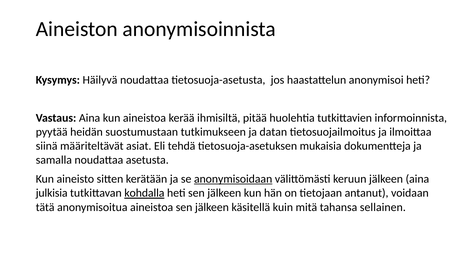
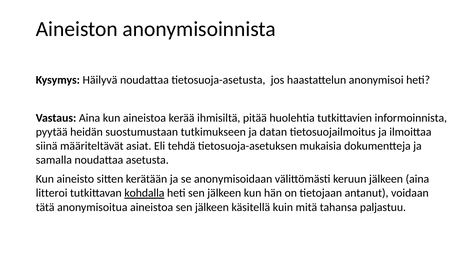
anonymisoidaan underline: present -> none (233, 179)
julkisia: julkisia -> litteroi (52, 193)
sellainen: sellainen -> paljastuu (383, 207)
